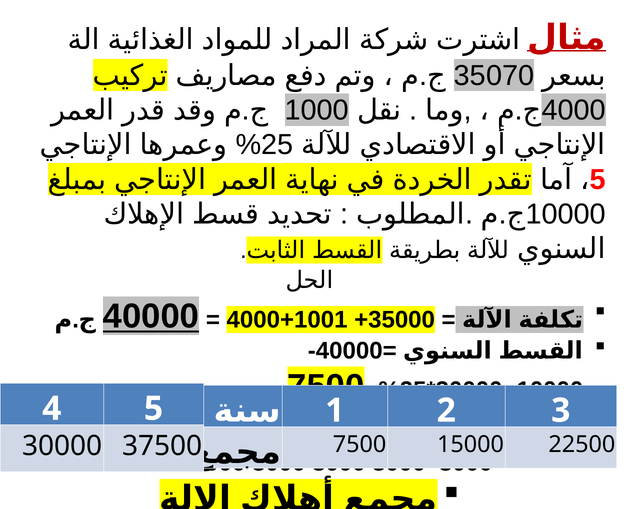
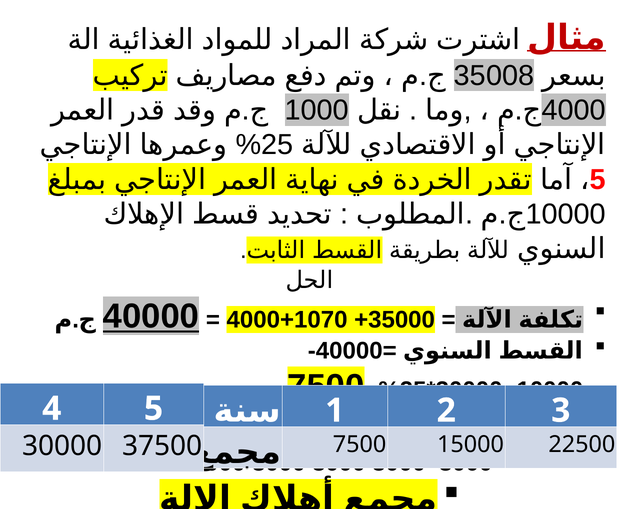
35070: 35070 -> 35008 (494, 76)
1001: 1001 -> 1070 (321, 319)
